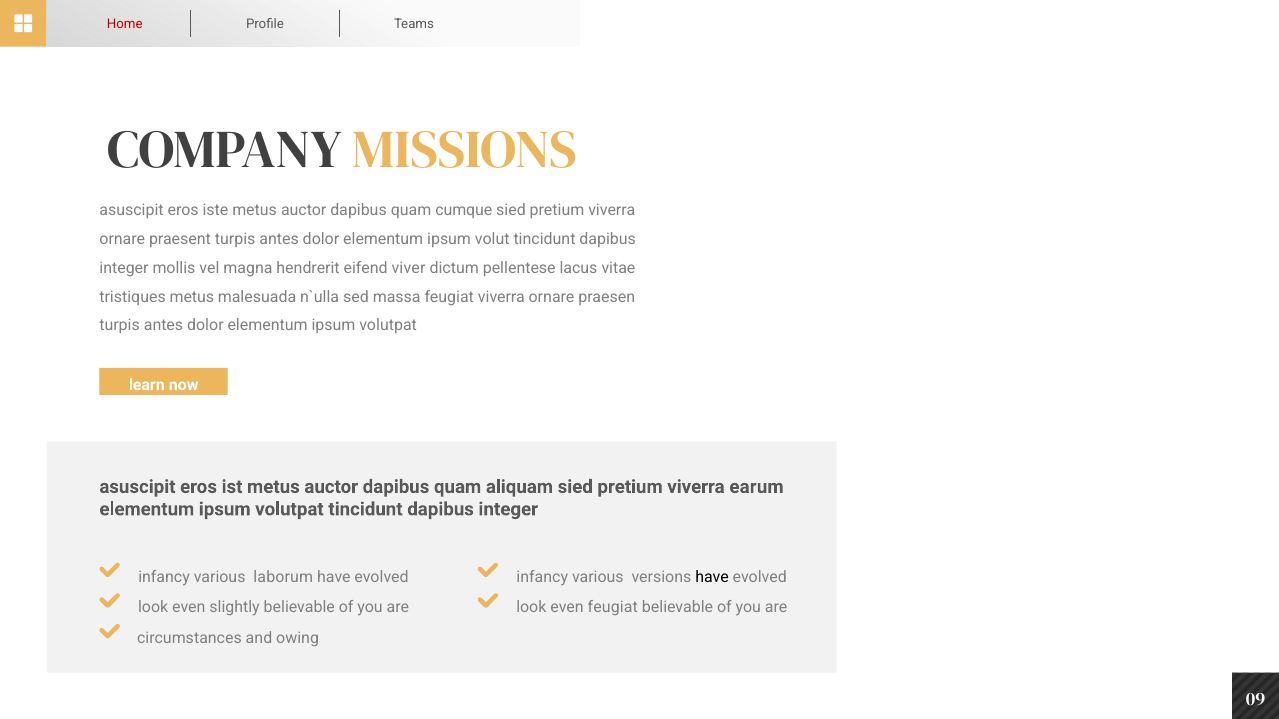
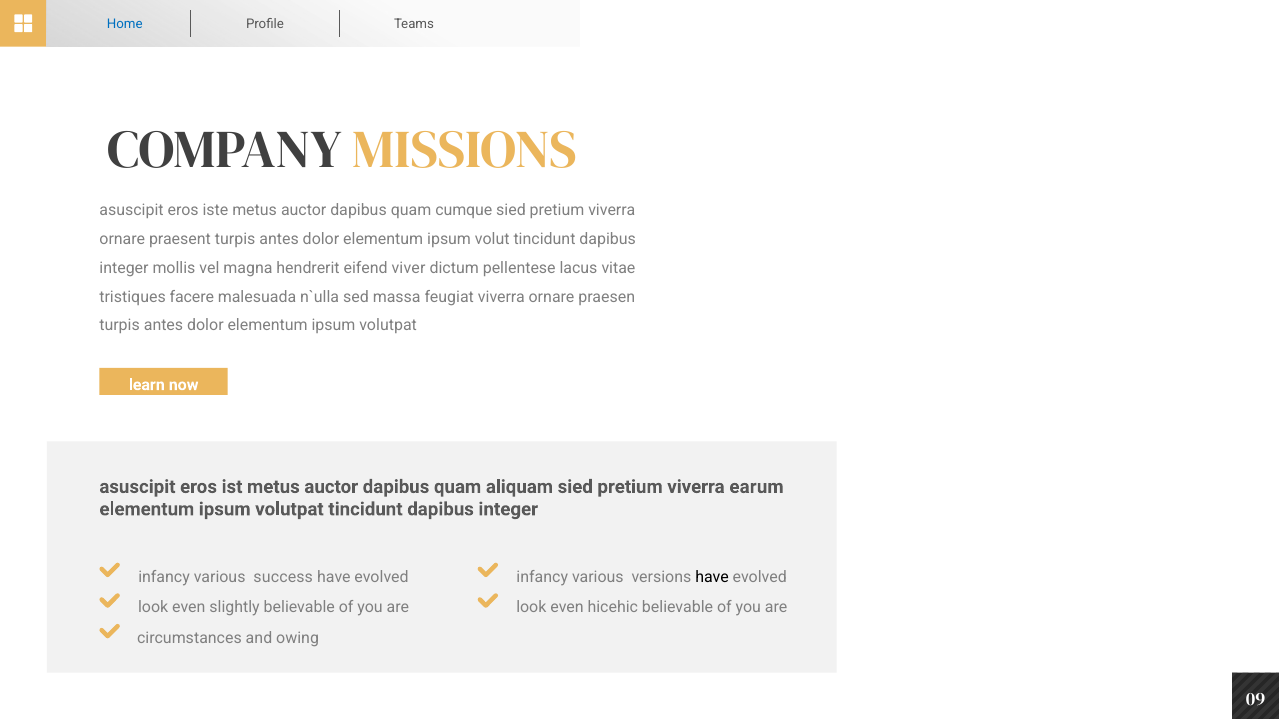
Home colour: red -> blue (125, 24)
tristiques metus: metus -> facere (192, 297)
laborum: laborum -> success (283, 577)
even feugiat: feugiat -> hicehic (613, 608)
